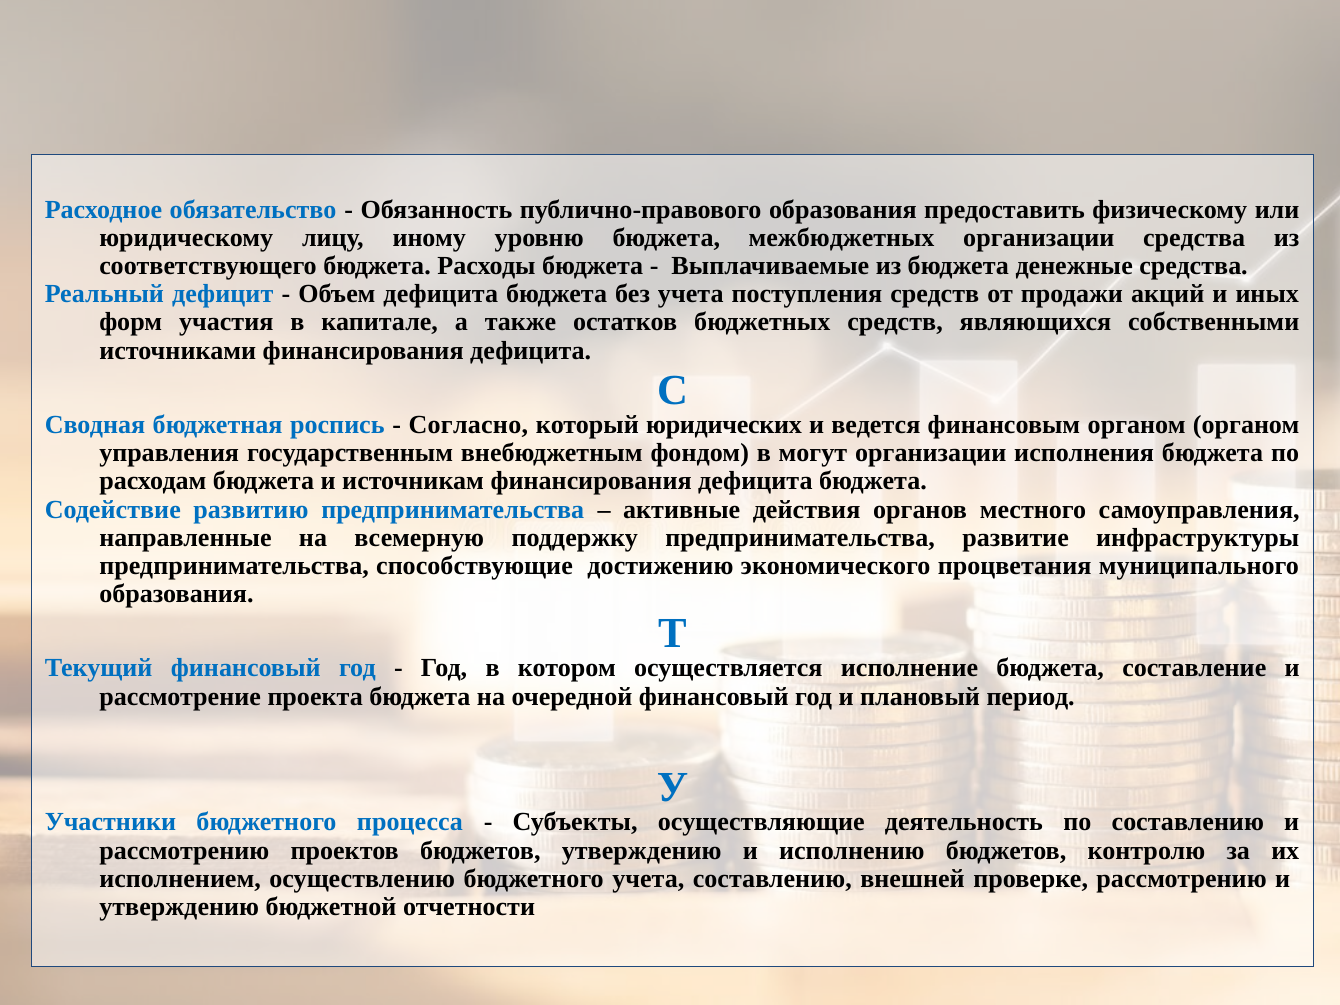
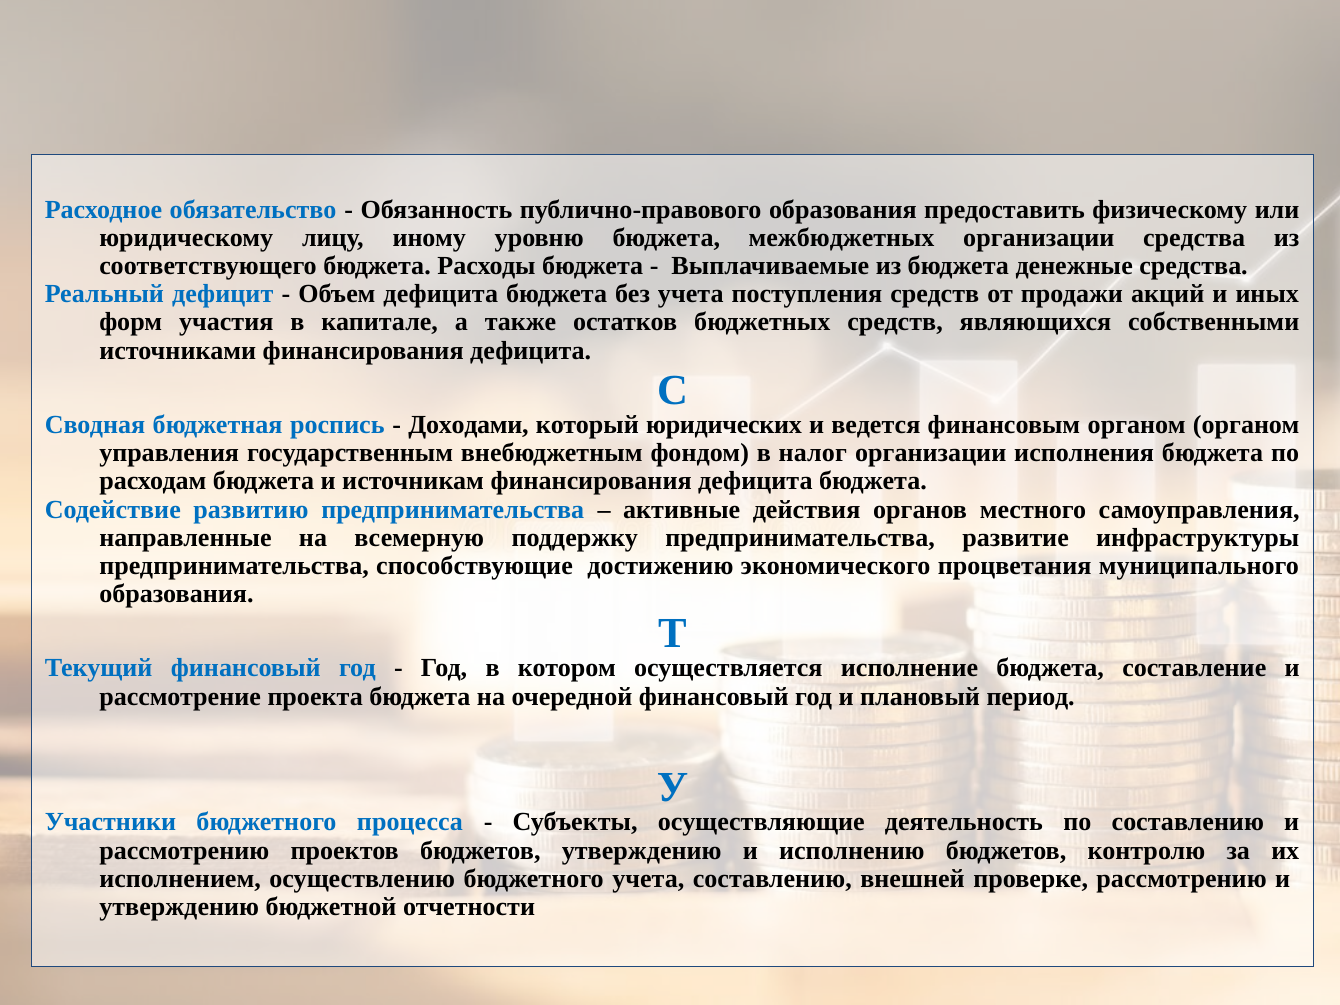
Согласно: Согласно -> Доходами (469, 425)
могут: могут -> налог (813, 453)
